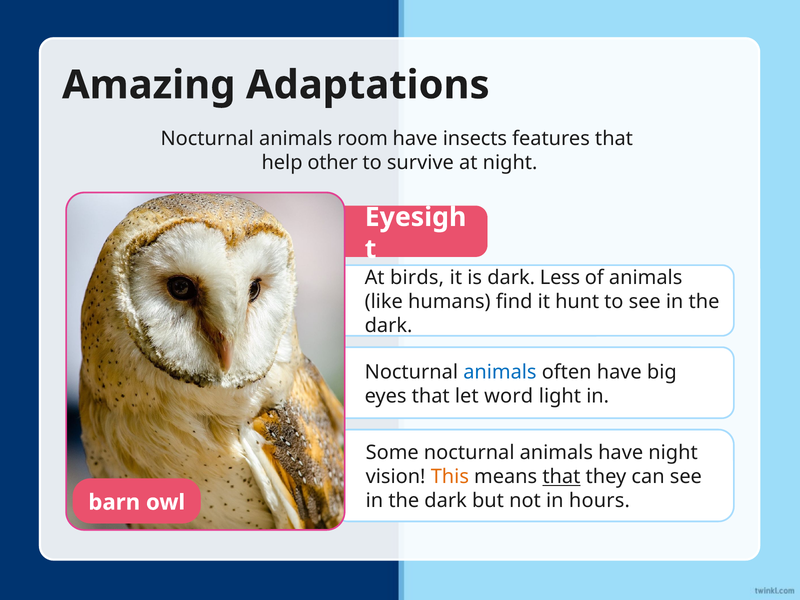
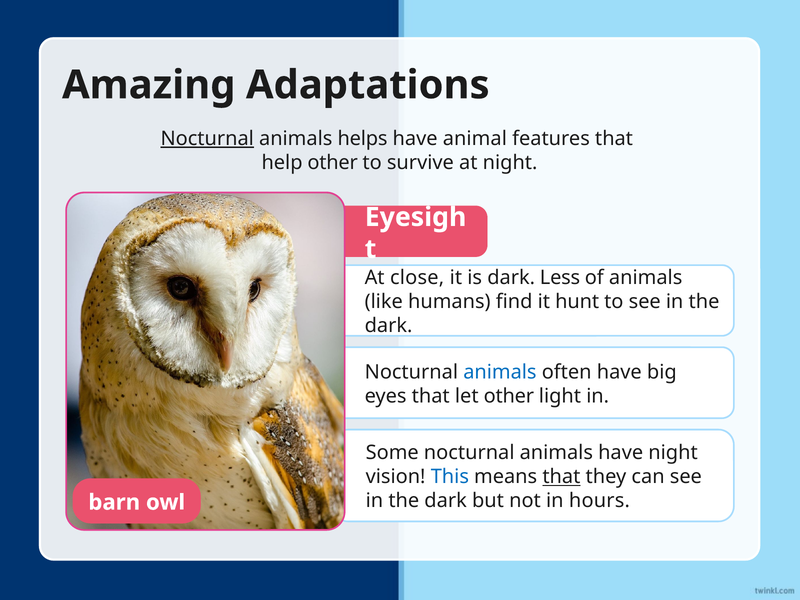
Nocturnal underline: none -> present (207, 139)
room: room -> helps (363, 139)
insects: insects -> animal (475, 139)
birds: birds -> close (417, 278)
let word: word -> other (509, 396)
This colour: orange -> blue (450, 477)
